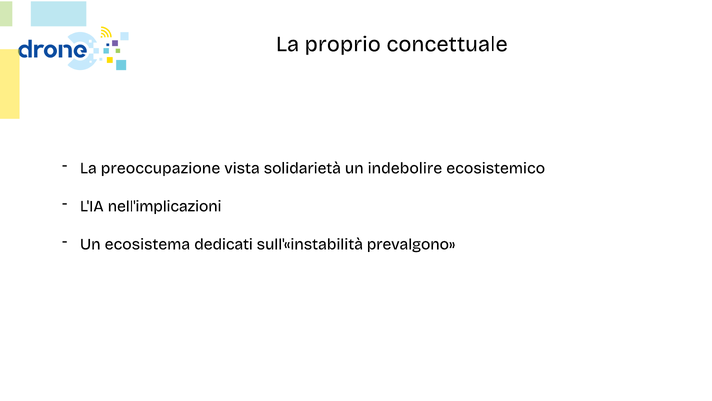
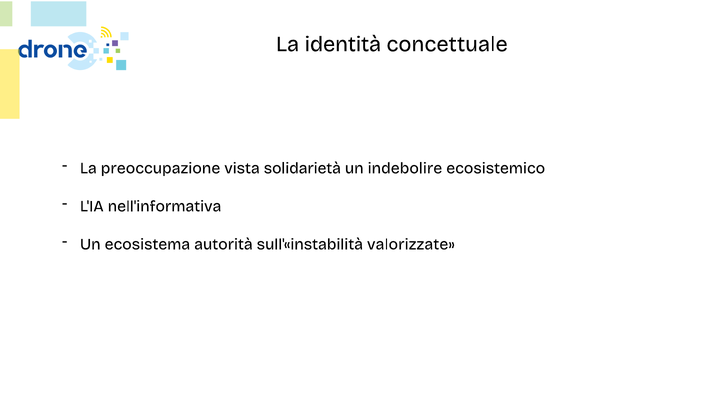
proprio: proprio -> identità (343, 44)
nell'implicazioni: nell'implicazioni -> nell'informativa (165, 206)
dedicati: dedicati -> autorità (223, 244)
prevalgono: prevalgono -> valorizzate (411, 244)
